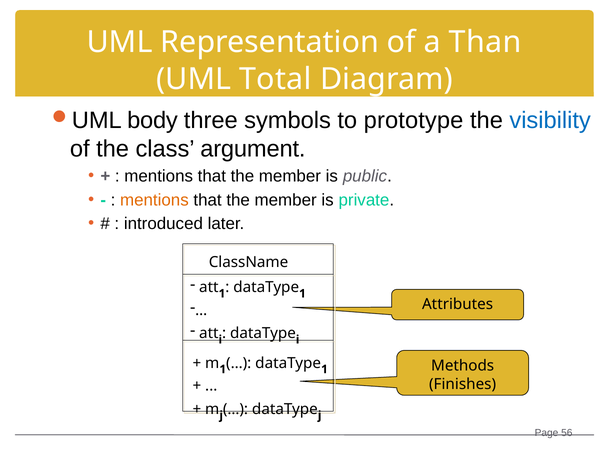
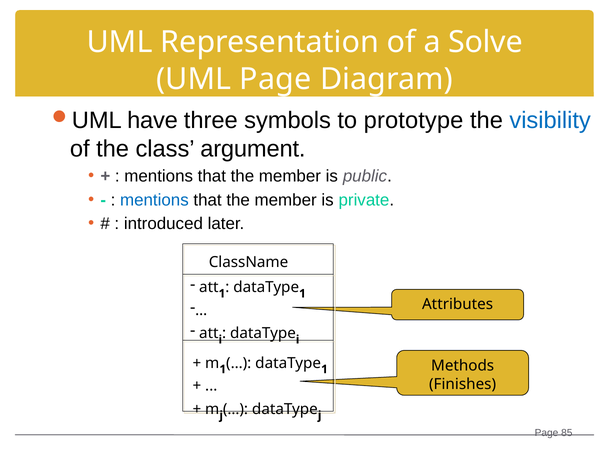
Than: Than -> Solve (486, 42)
UML Total: Total -> Page (275, 79)
body: body -> have (152, 120)
mentions colour: orange -> blue (154, 200)
56: 56 -> 85 (567, 432)
